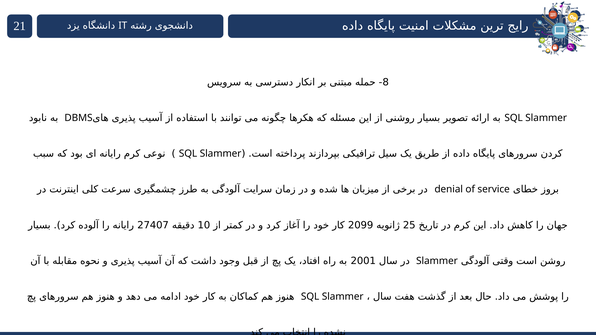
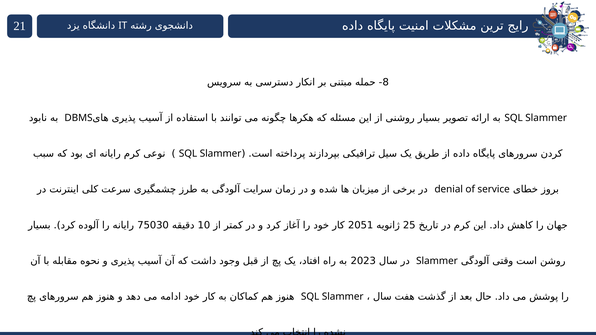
27407: 27407 -> 75030 (153, 225)
2099: 2099 -> 2051 (361, 225)
2001: 2001 -> 2023 (363, 261)
